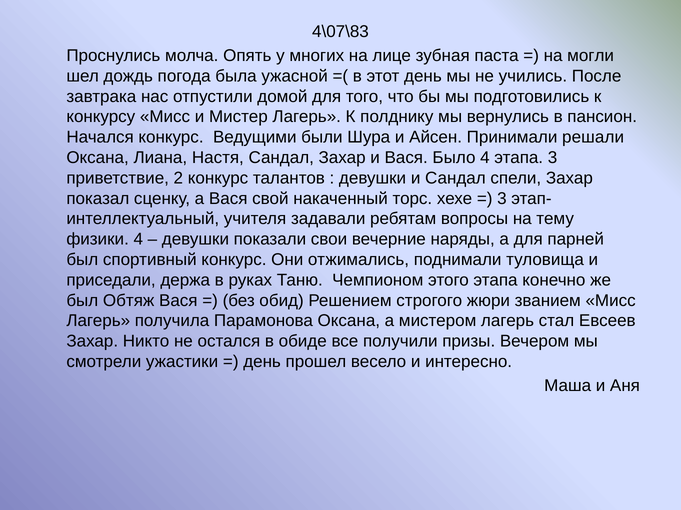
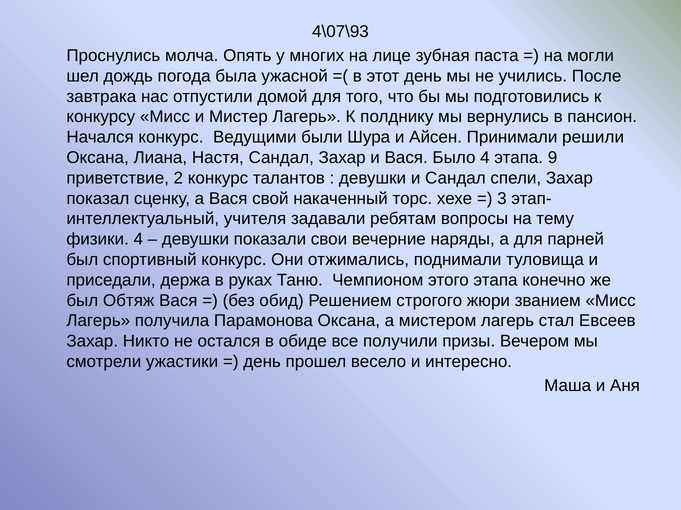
4\07\83: 4\07\83 -> 4\07\93 (340, 32)
решали: решали -> решили (593, 137)
этапа 3: 3 -> 9 (553, 158)
